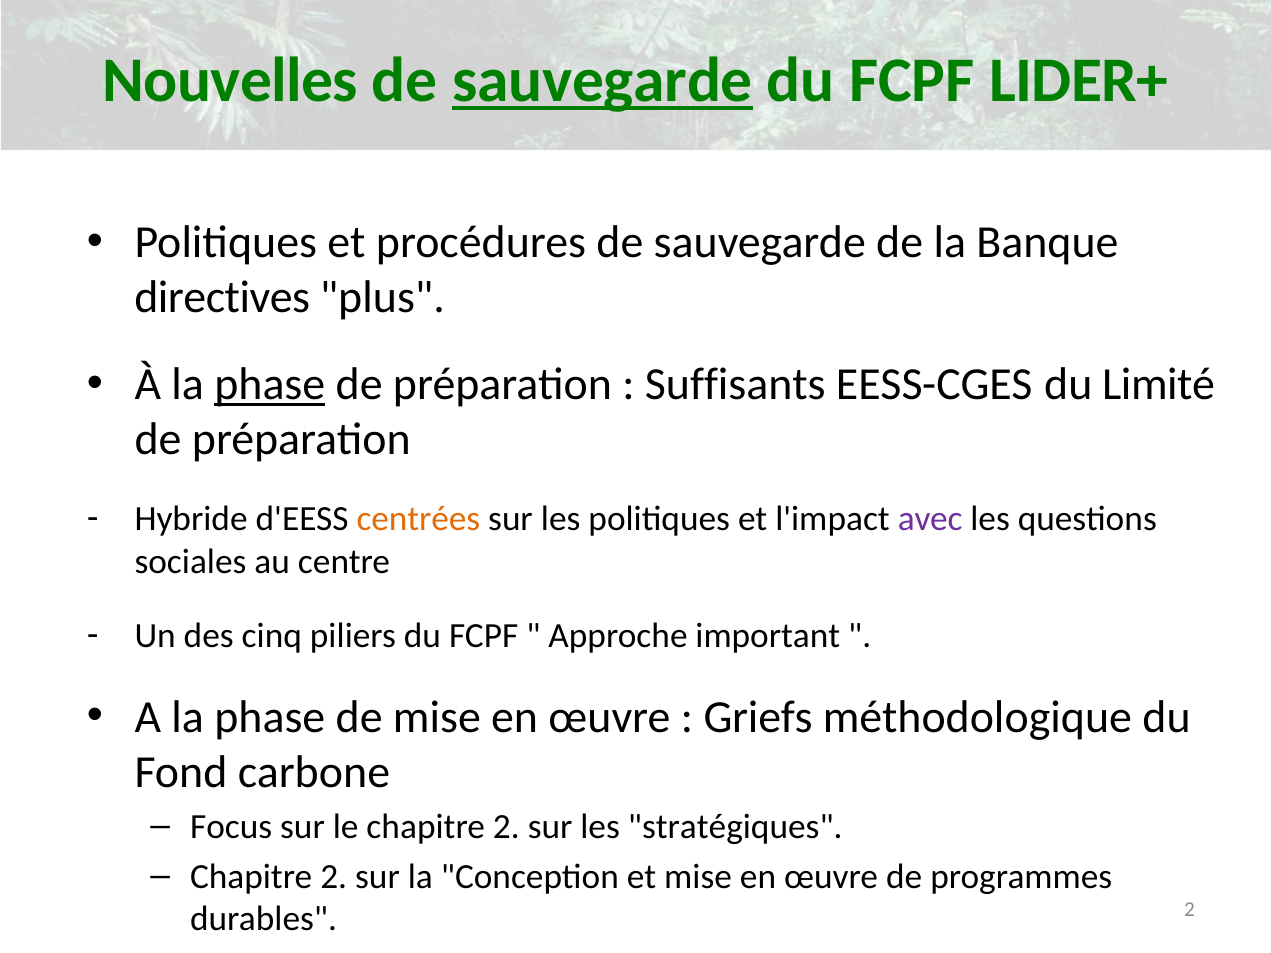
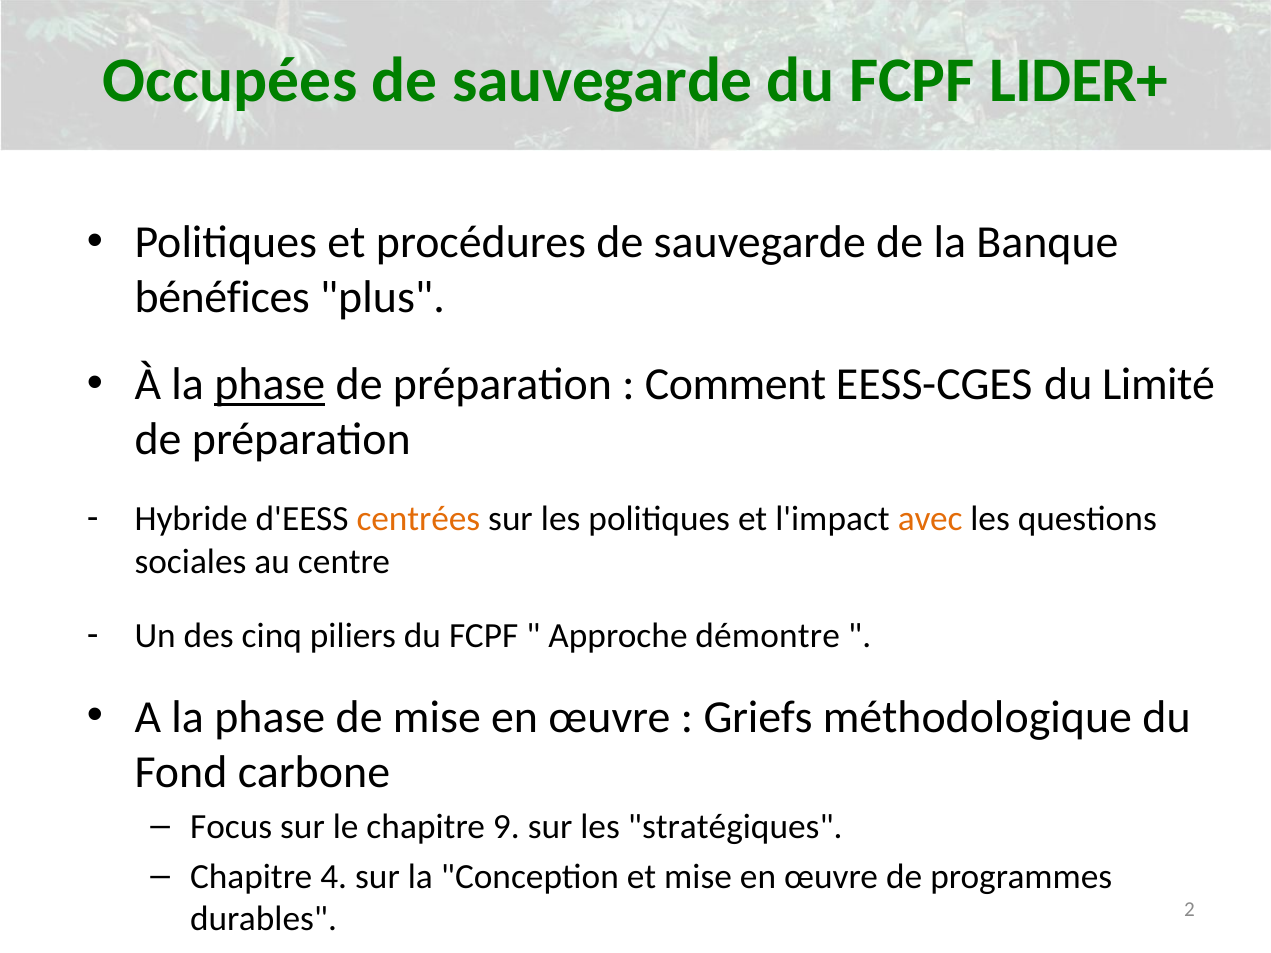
Nouvelles: Nouvelles -> Occupées (230, 81)
sauvegarde underline: present -> none (603, 81)
directives: directives -> bénéfices (222, 298)
Suffisants: Suffisants -> Comment (735, 385)
avec colour: purple -> orange (930, 519)
important: important -> démontre (768, 636)
le chapitre 2: 2 -> 9 (506, 827)
2: 2 -> 4 (334, 877)
